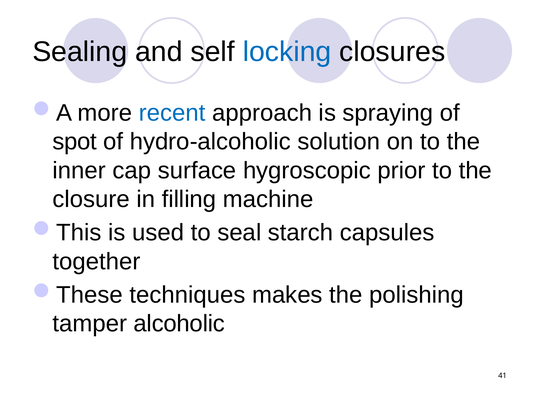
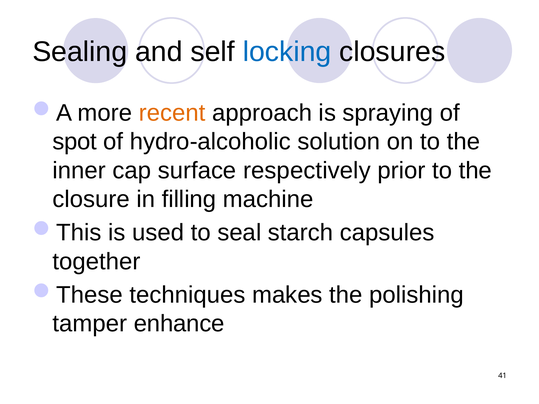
recent colour: blue -> orange (172, 113)
hygroscopic: hygroscopic -> respectively (307, 171)
alcoholic: alcoholic -> enhance (179, 324)
